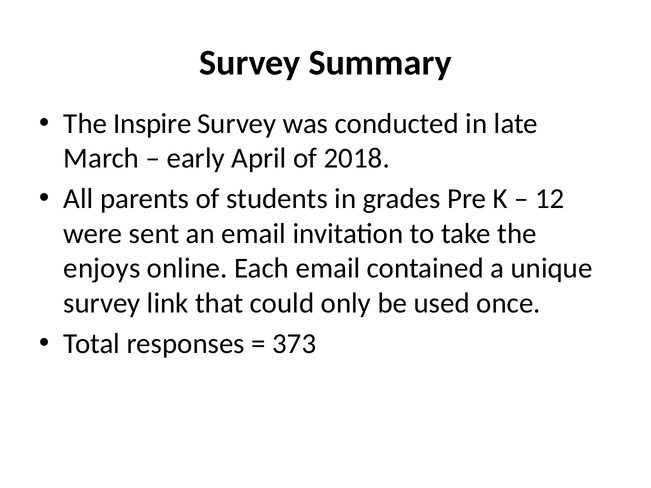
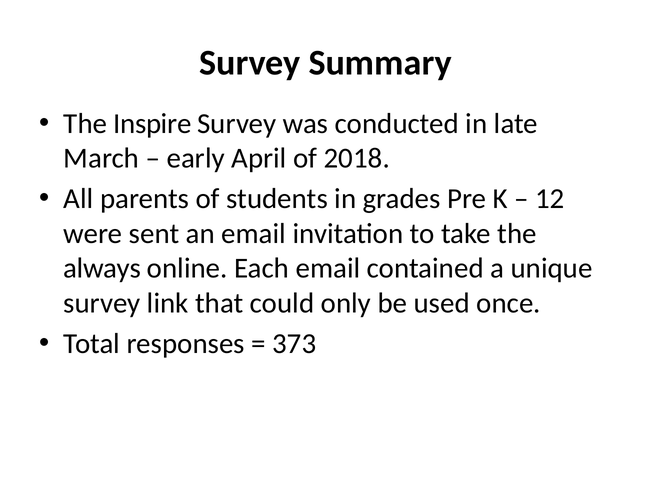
enjoys: enjoys -> always (102, 268)
